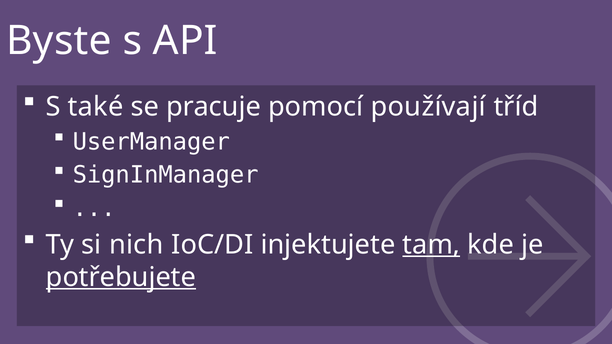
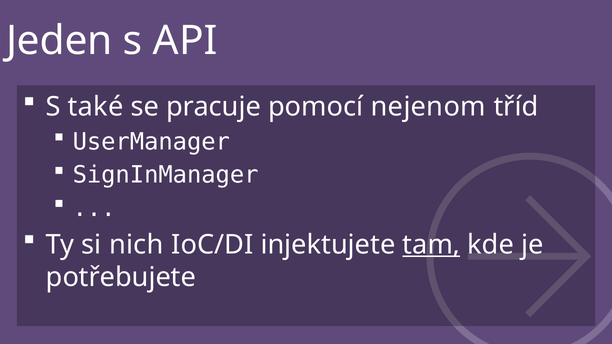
Byste: Byste -> Jeden (59, 41)
používají: používají -> nejenom (428, 107)
potřebujete underline: present -> none (121, 277)
